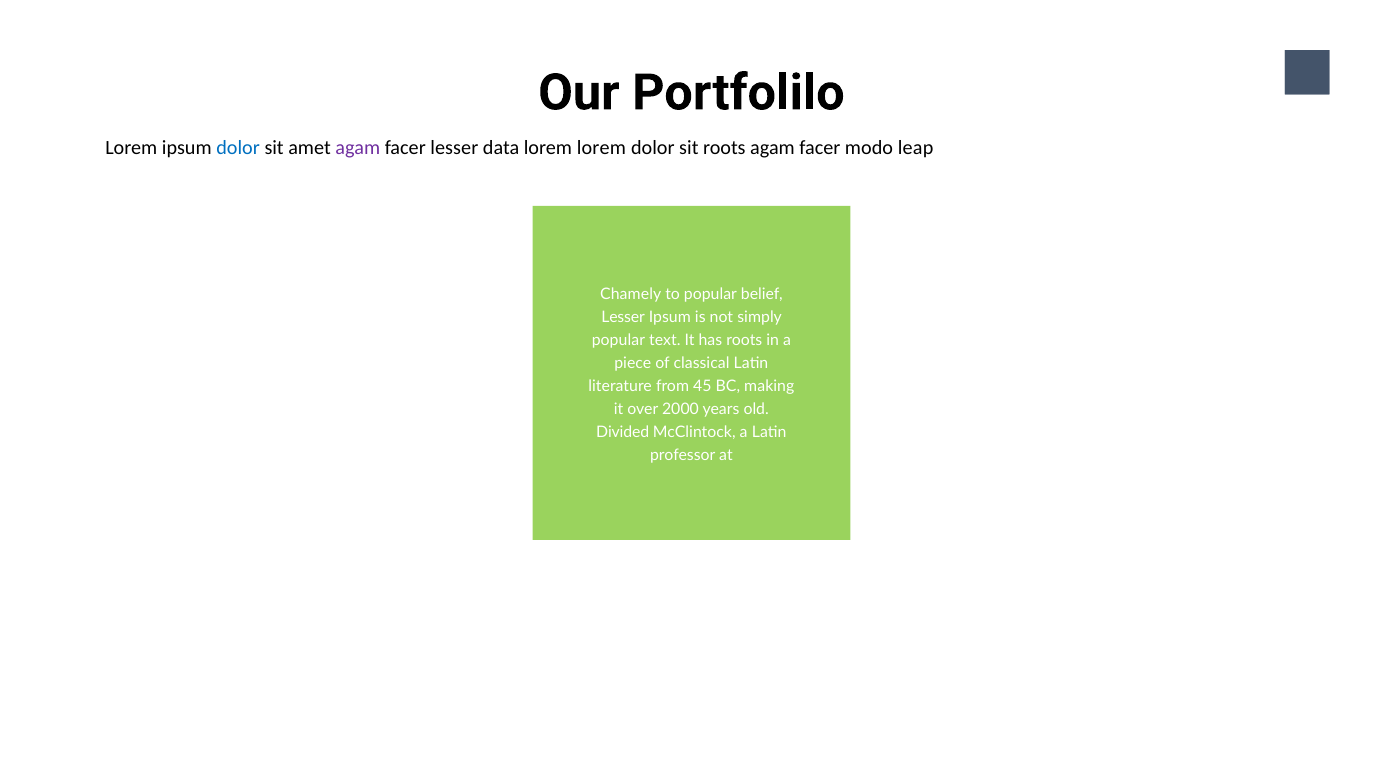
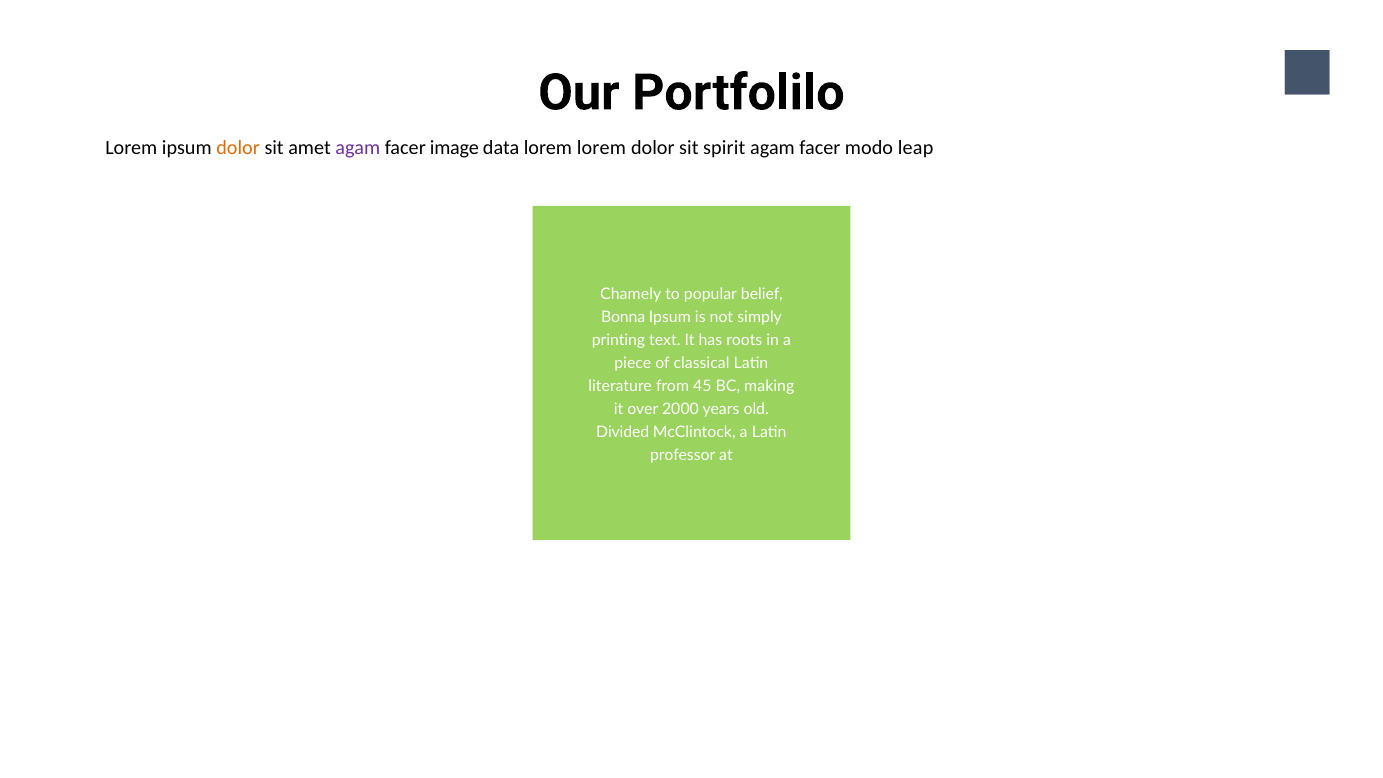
dolor colour: blue -> orange (238, 147)
facer lesser: lesser -> image (454, 147)
sit roots: roots -> spirit (724, 147)
Lesser: Lesser -> Bonna (623, 317)
popular: popular -> printing (618, 340)
